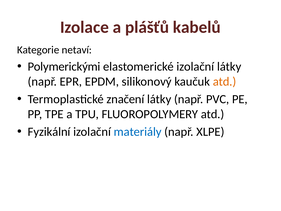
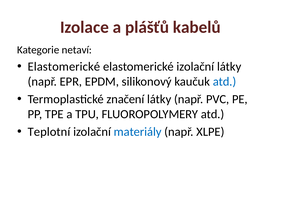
Polymerickými: Polymerickými -> Elastomerické (64, 67)
atd colour: orange -> blue (225, 82)
Fyzikální: Fyzikální -> Teplotní (49, 132)
